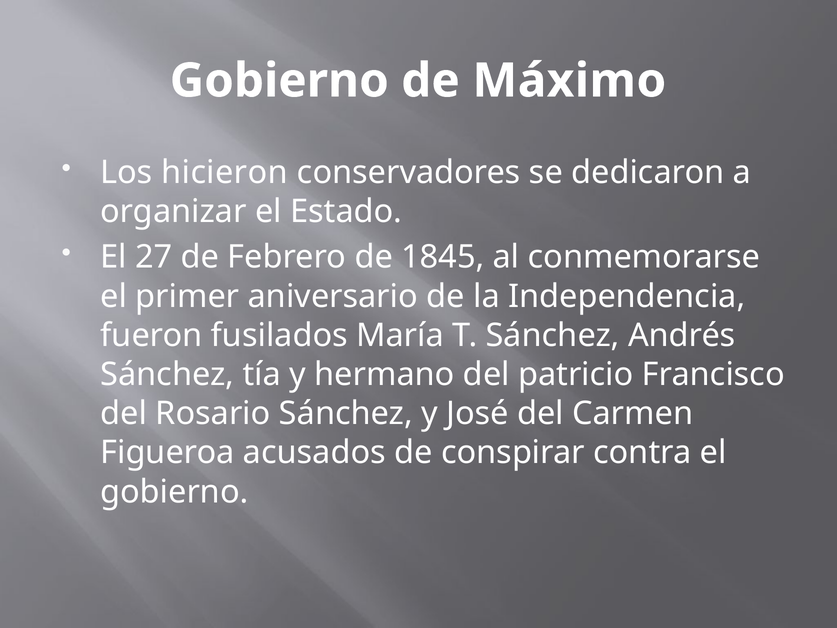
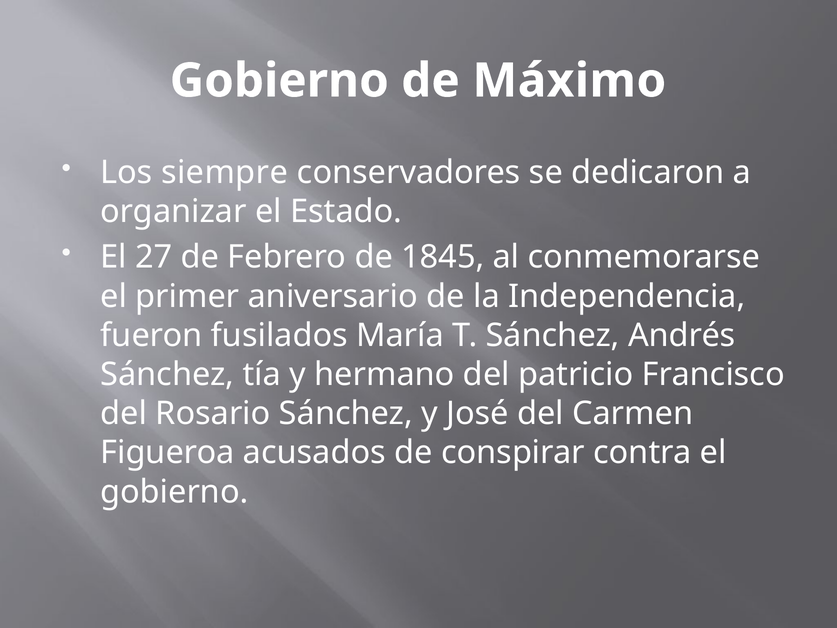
hicieron: hicieron -> siempre (225, 172)
